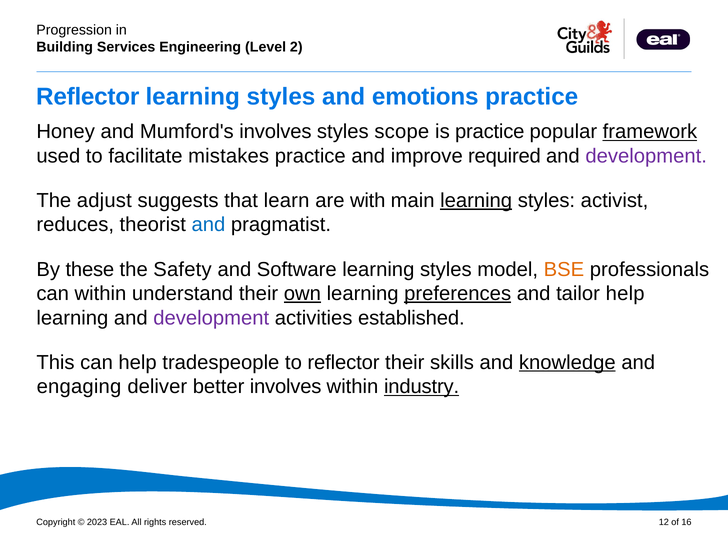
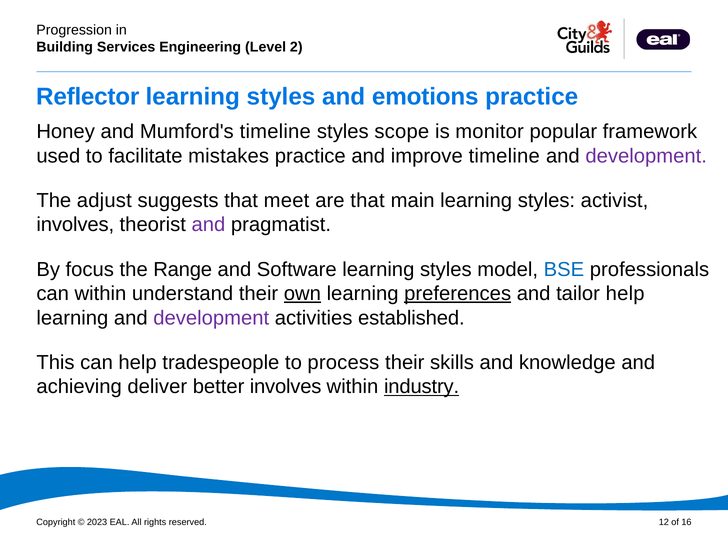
Mumford's involves: involves -> timeline (275, 132)
is practice: practice -> monitor (490, 132)
framework underline: present -> none (650, 132)
improve required: required -> timeline (504, 156)
learn: learn -> meet (287, 201)
are with: with -> that (368, 201)
learning underline: present -> none (476, 201)
reduces: reduces -> involves (75, 225)
and colour: blue -> purple (208, 225)
these: these -> focus (90, 269)
Safety: Safety -> Range (183, 269)
BSE colour: orange -> blue (564, 269)
to reflector: reflector -> process (343, 362)
knowledge underline: present -> none (567, 362)
engaging: engaging -> achieving (79, 387)
